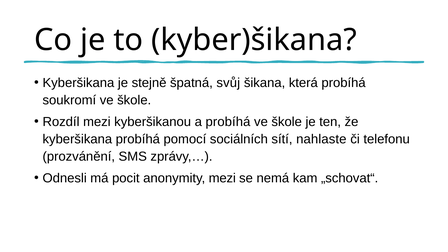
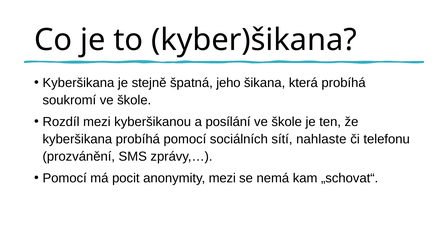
svůj: svůj -> jeho (228, 83)
a probíhá: probíhá -> posílání (228, 122)
Odnesli: Odnesli -> Pomocí (65, 178)
